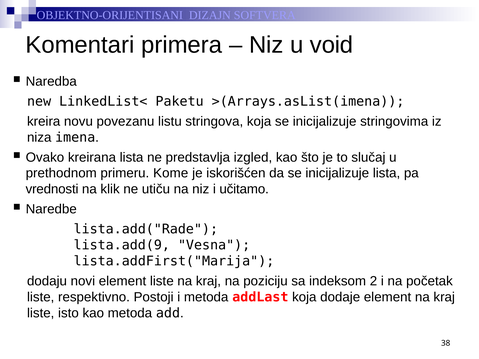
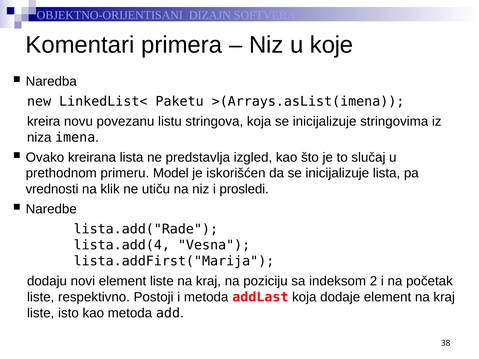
void: void -> koje (332, 45)
Kome: Kome -> Model (171, 173)
učitamo: učitamo -> prosledi (244, 189)
lista.add(9: lista.add(9 -> lista.add(4 (122, 245)
